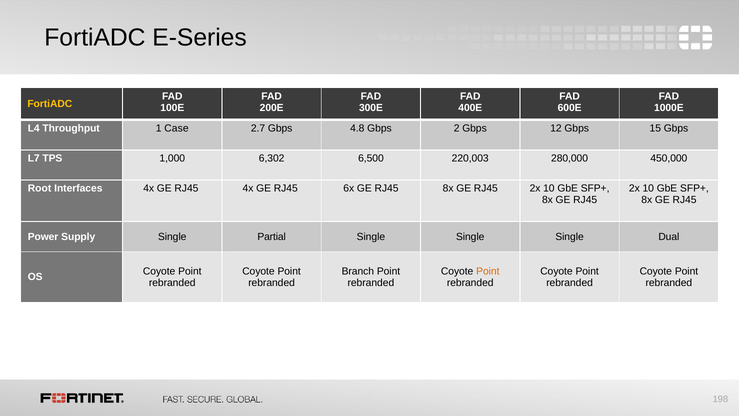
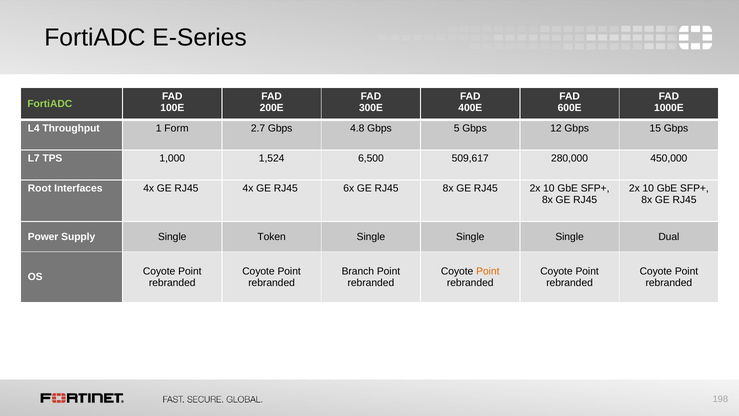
FortiADC colour: yellow -> light green (50, 104)
Case: Case -> Form (176, 128)
2: 2 -> 5 (457, 128)
6,302: 6,302 -> 1,524 (272, 158)
220,003: 220,003 -> 509,617 (470, 158)
Partial: Partial -> Token (272, 237)
